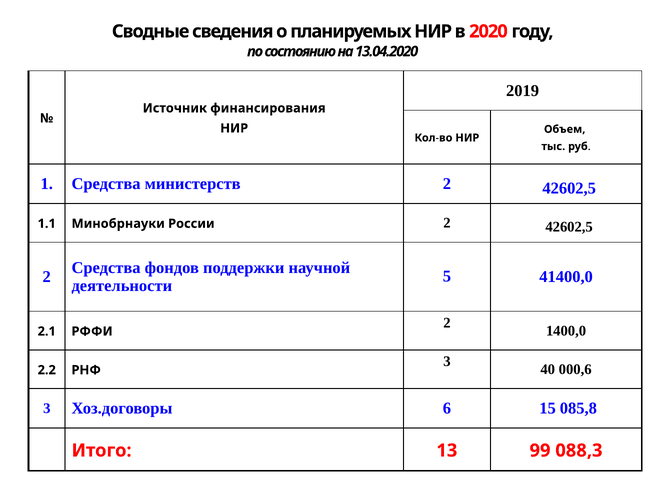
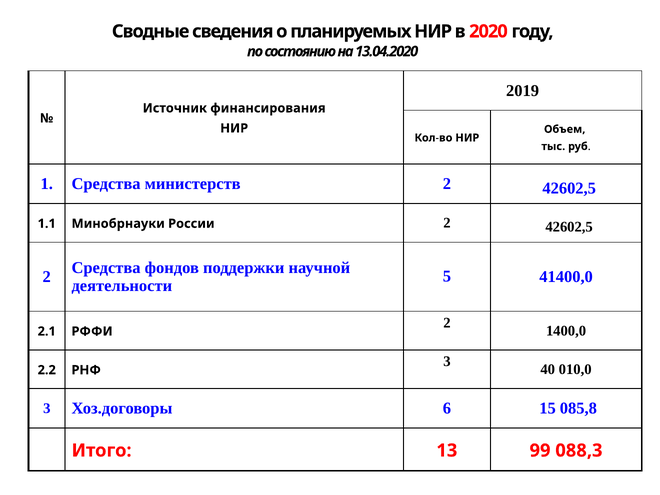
000,6: 000,6 -> 010,0 (575, 369)
